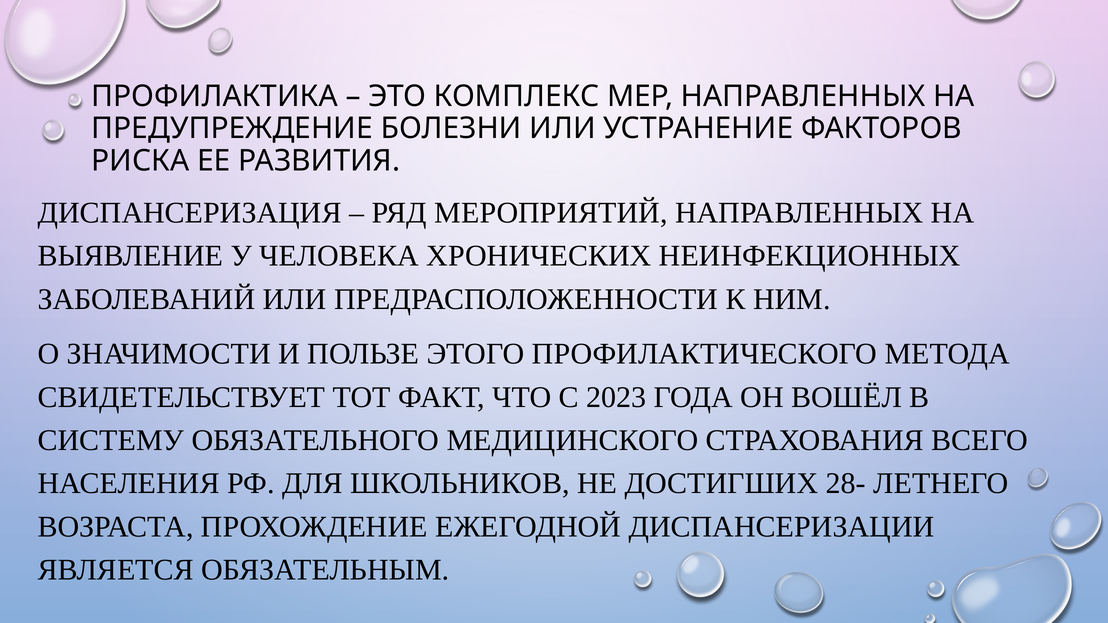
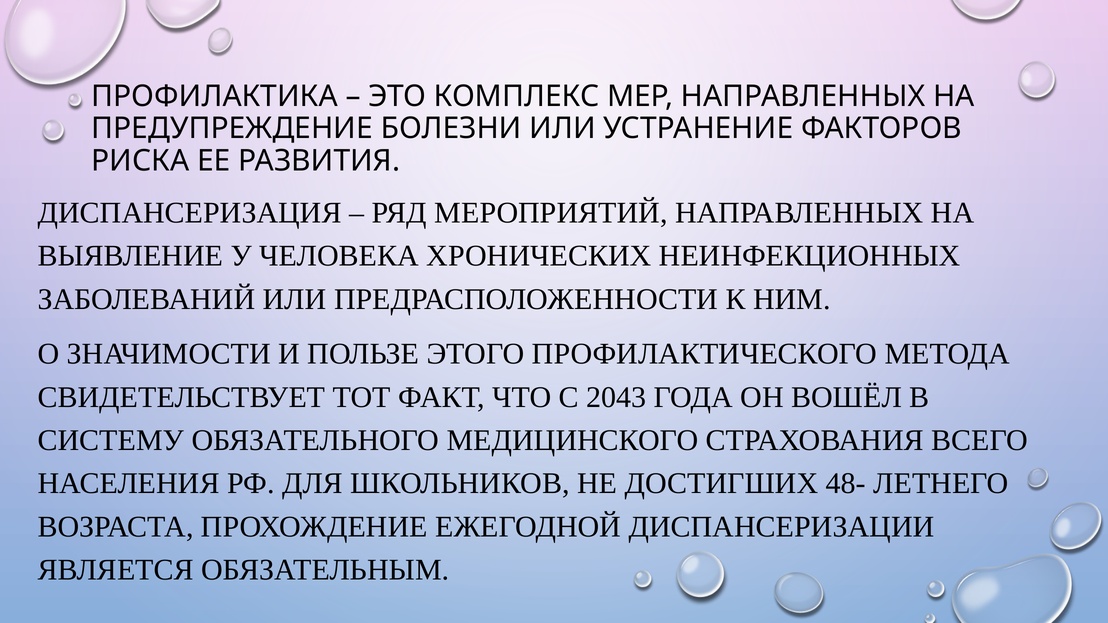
2023: 2023 -> 2043 (616, 397)
28-: 28- -> 48- (846, 484)
